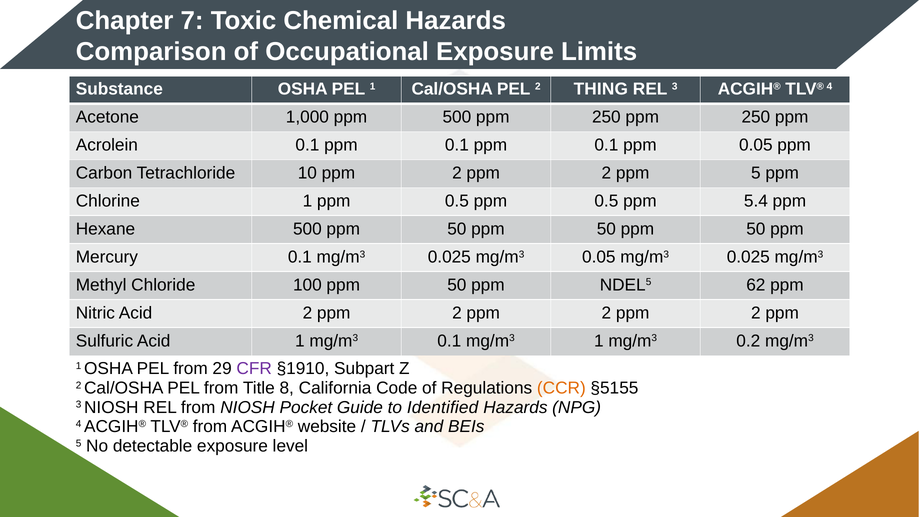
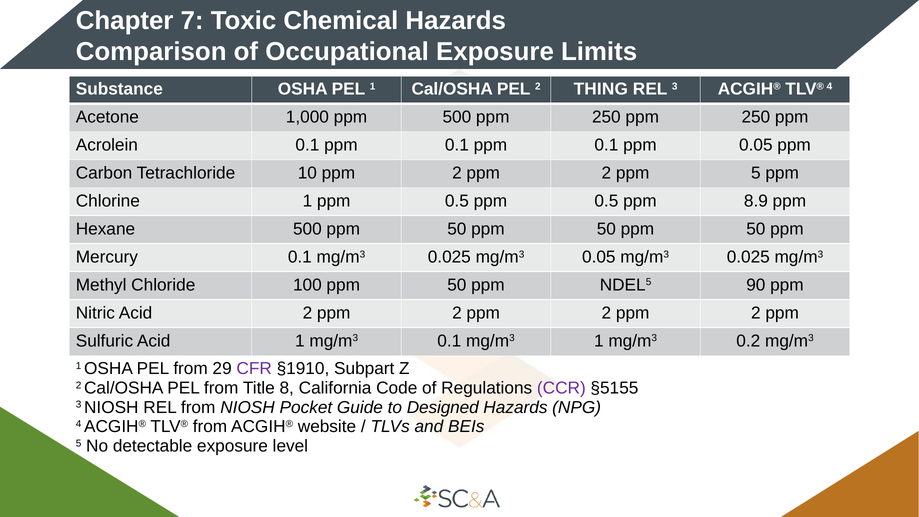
5.4: 5.4 -> 8.9 (756, 201)
62: 62 -> 90 (756, 285)
CCR colour: orange -> purple (561, 388)
Identified: Identified -> Designed (443, 407)
